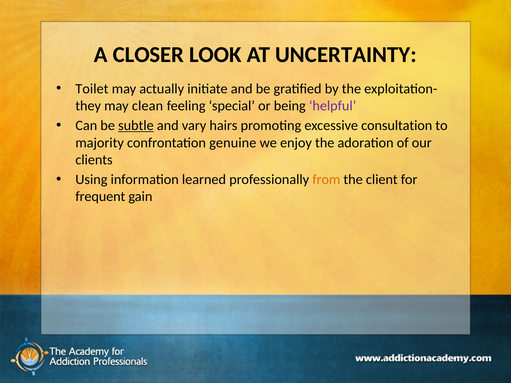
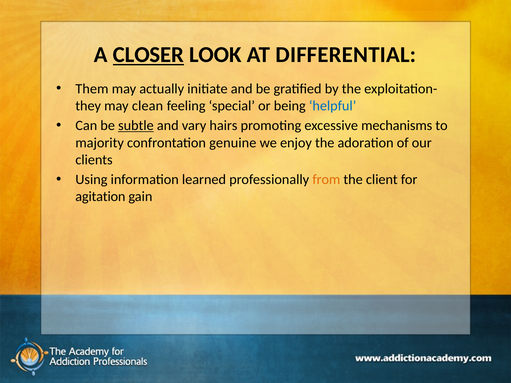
CLOSER underline: none -> present (148, 55)
UNCERTAINTY: UNCERTAINTY -> DIFFERENTIAL (346, 55)
Toilet: Toilet -> Them (92, 89)
helpful colour: purple -> blue (333, 106)
consultation: consultation -> mechanisms (397, 126)
frequent: frequent -> agitation (100, 197)
